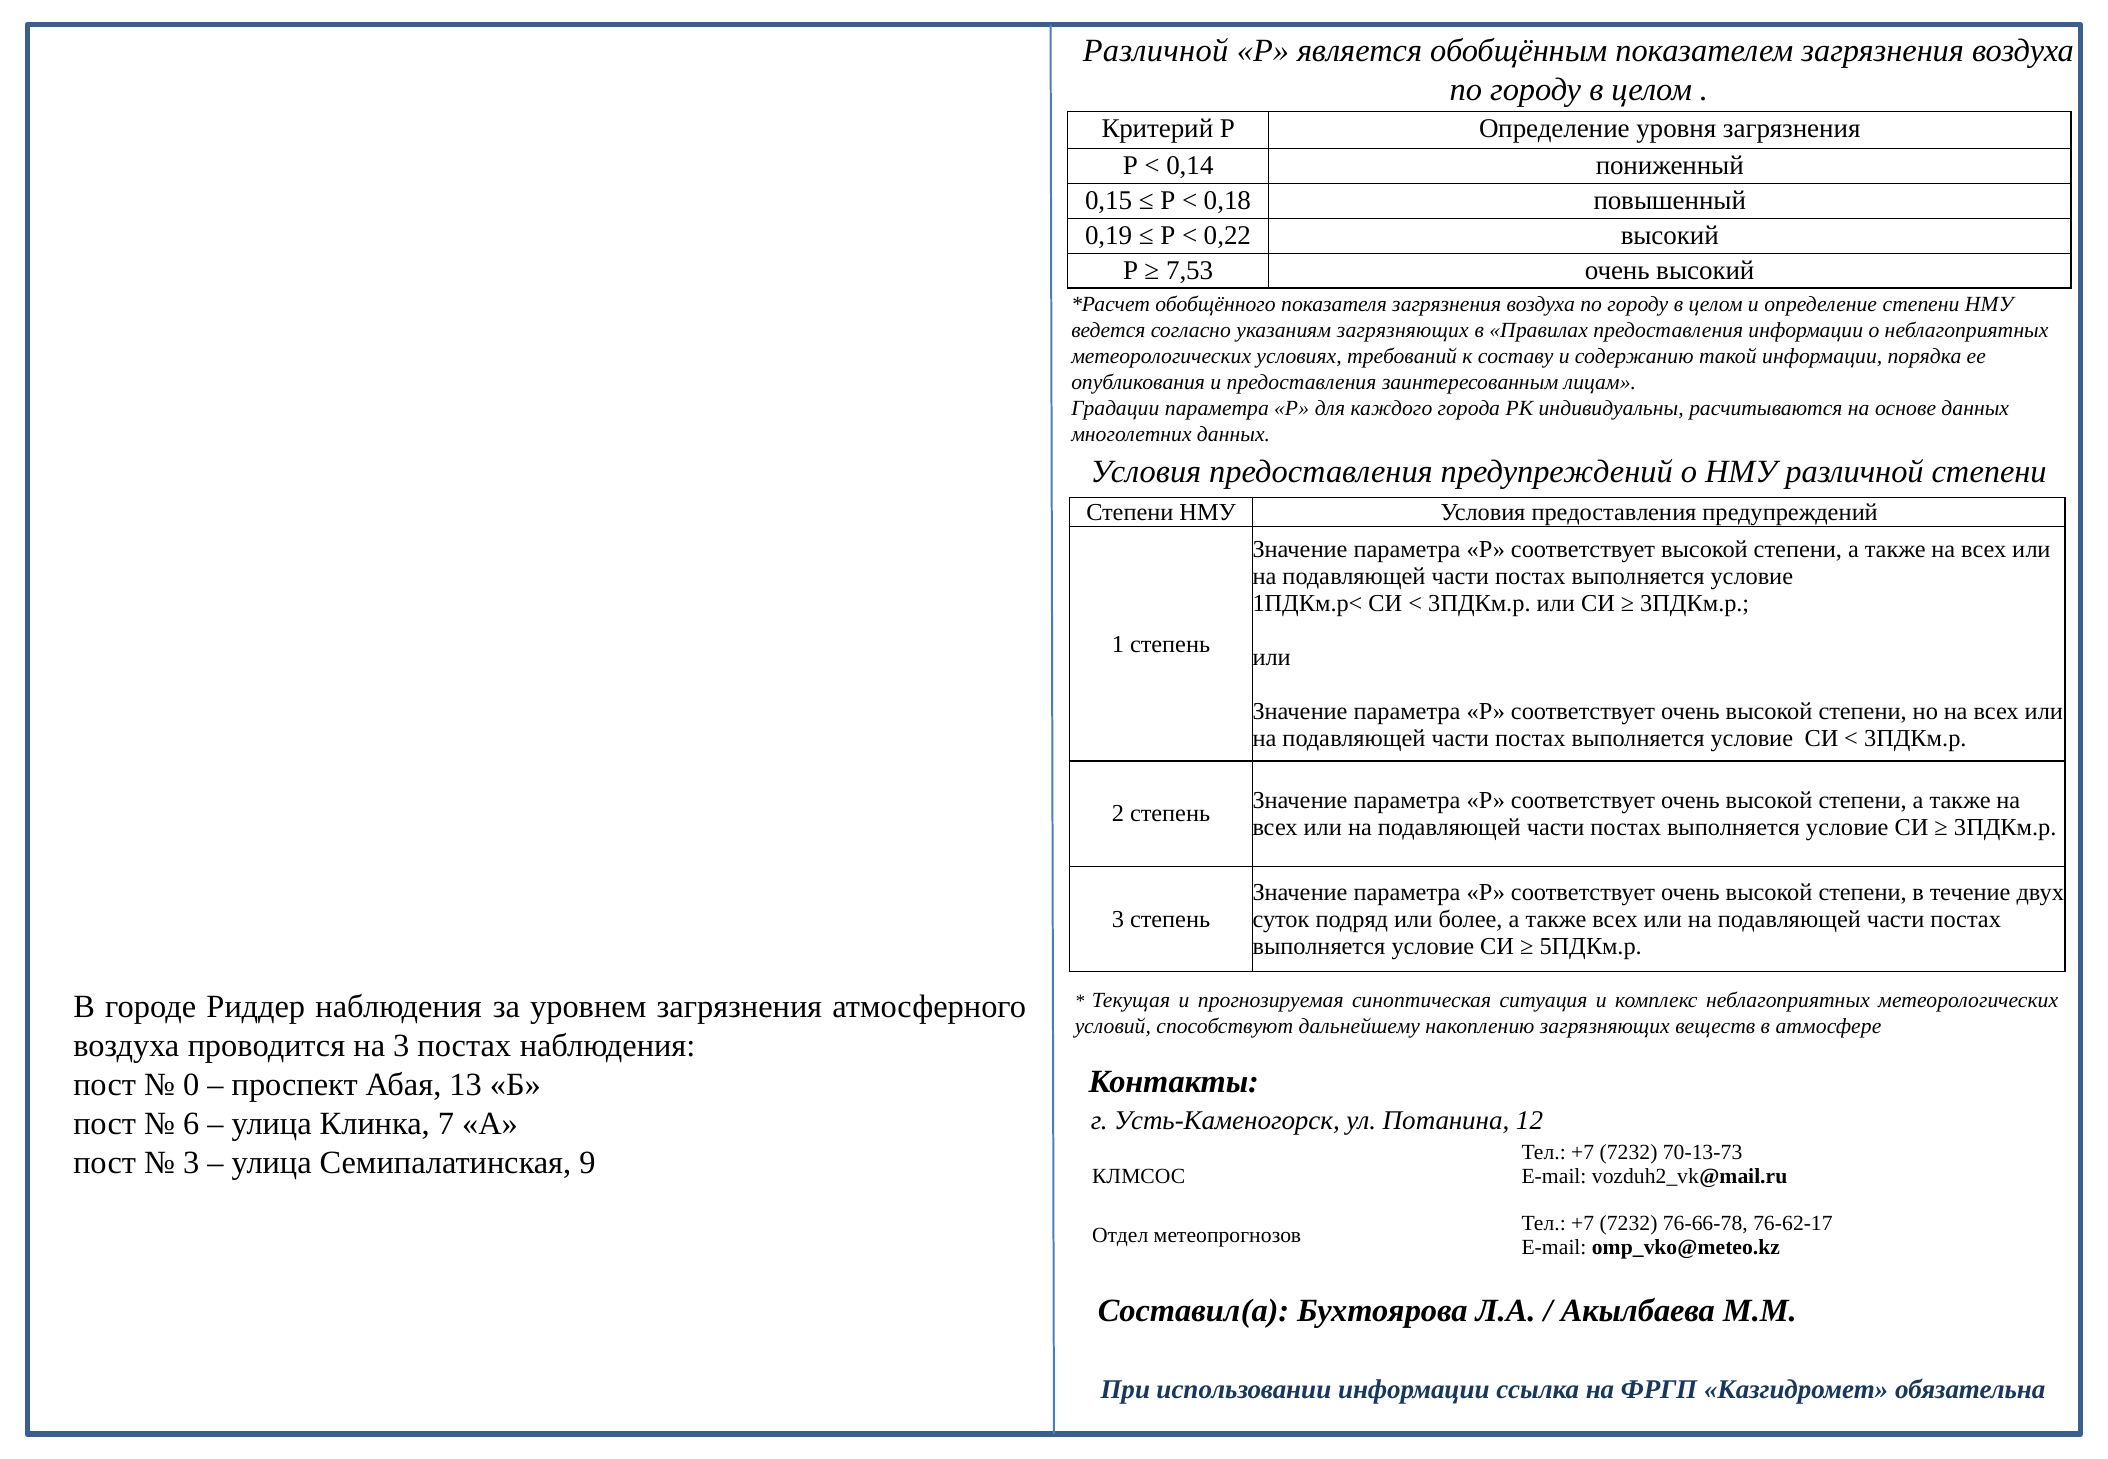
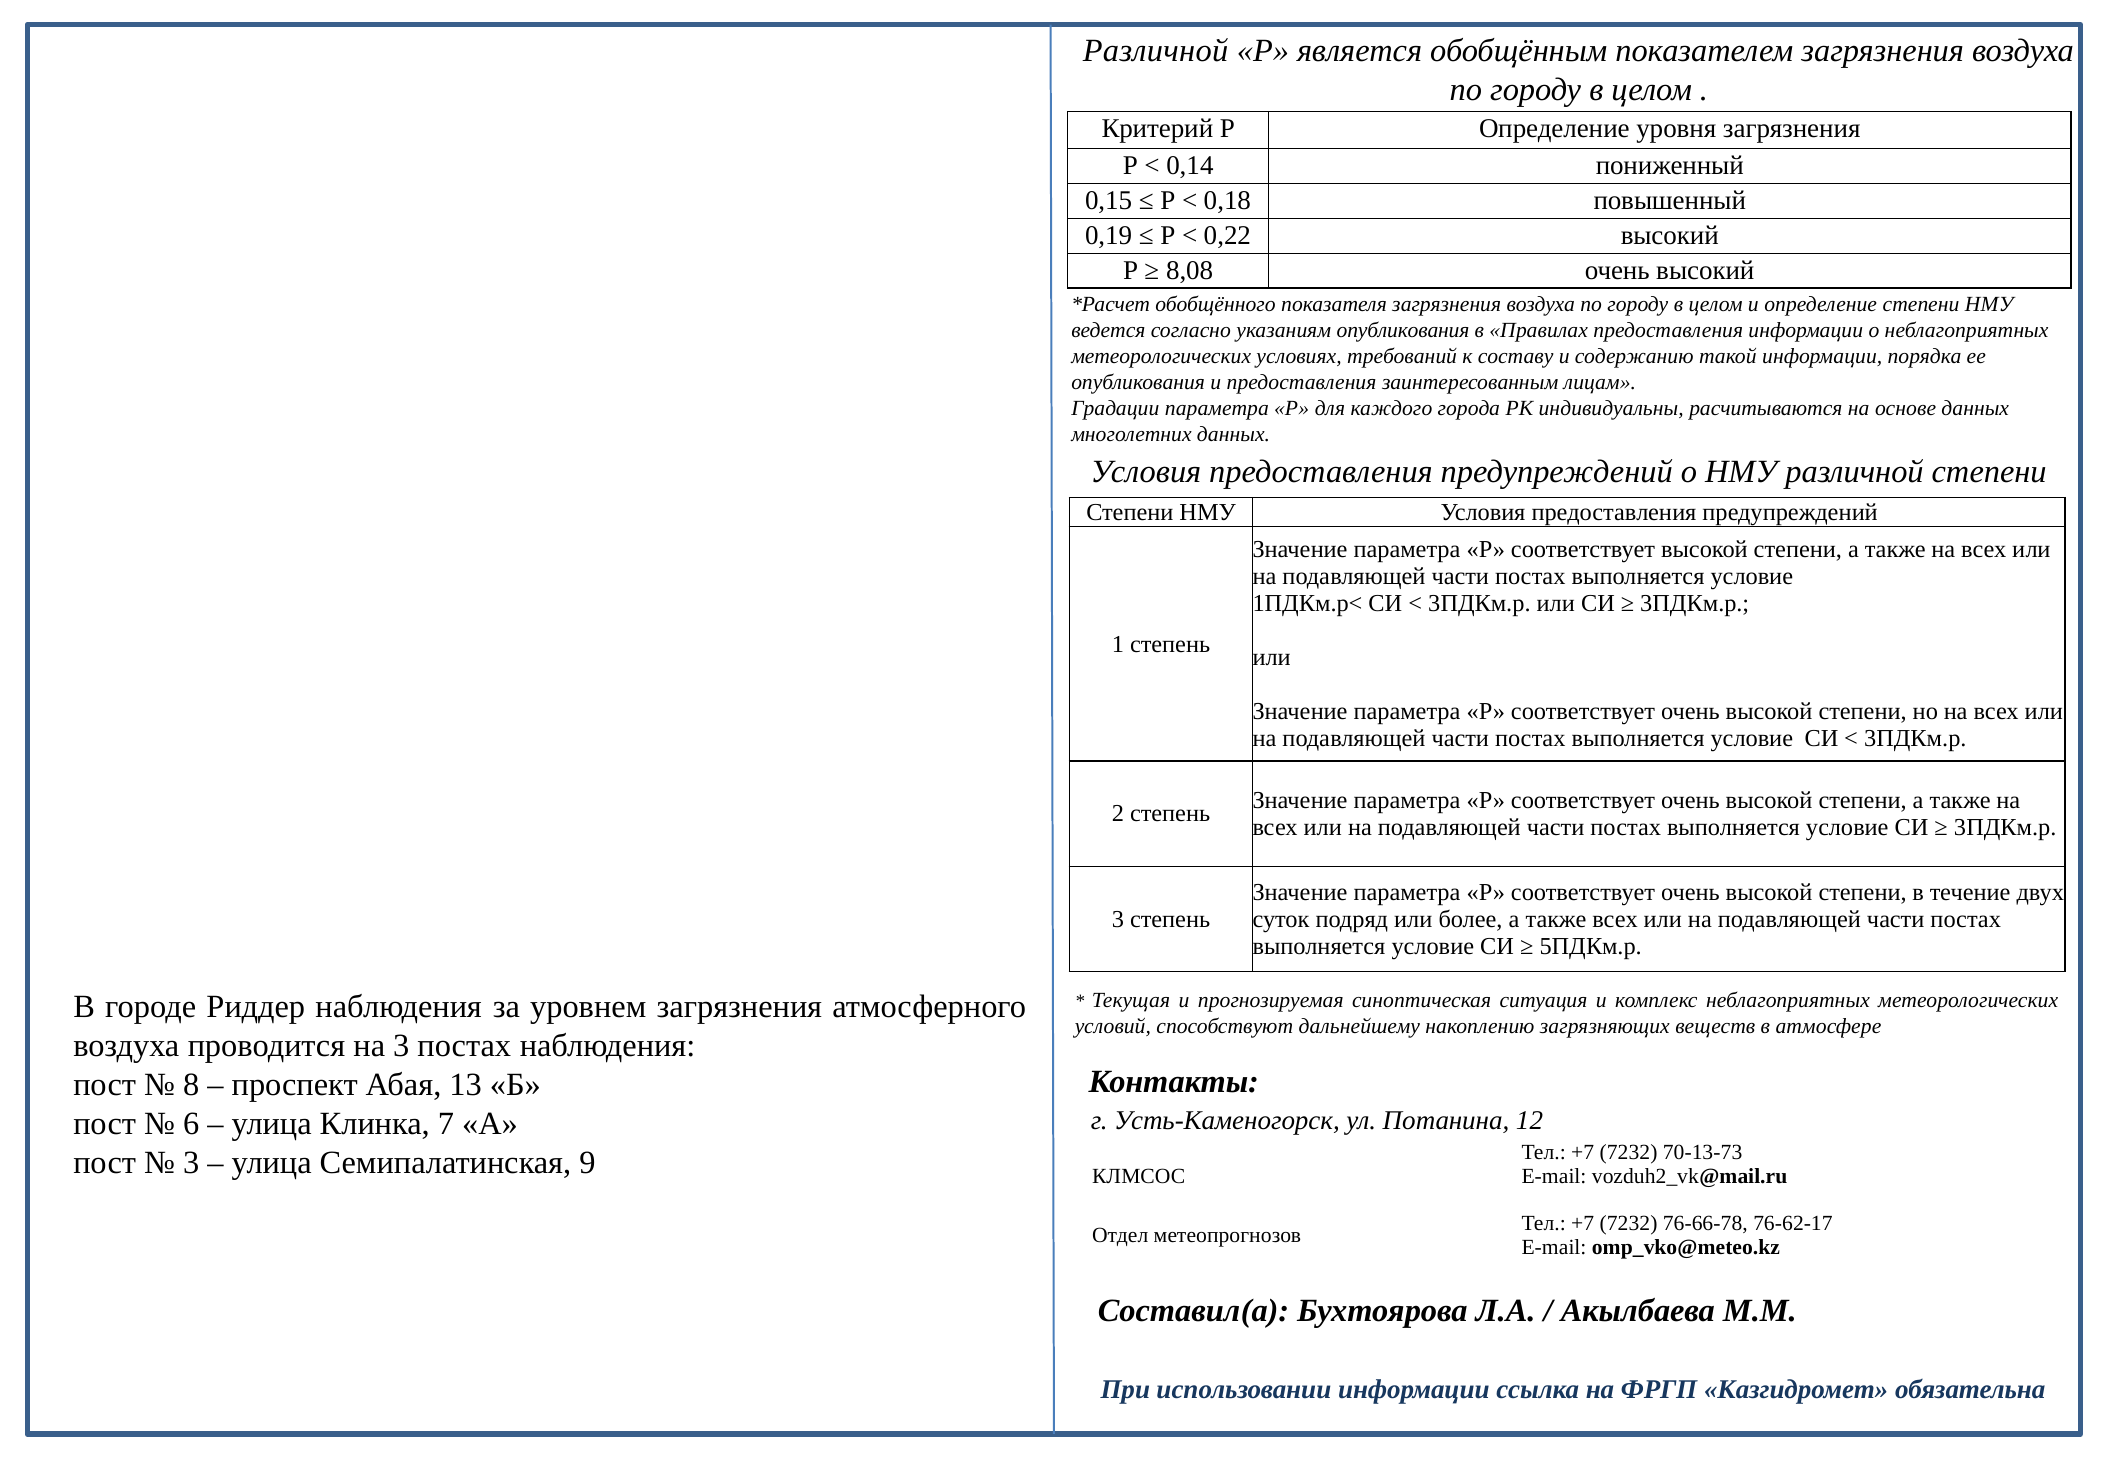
7,53: 7,53 -> 8,08 (1190, 270)
указаниям загрязняющих: загрязняющих -> опубликования (1403, 331)
0: 0 -> 8 (191, 1085)
